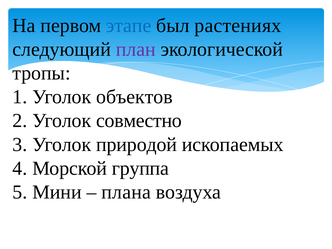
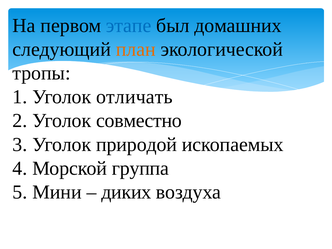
растениях: растениях -> домашних (238, 26)
план colour: purple -> orange (136, 49)
объектов: объектов -> отличать (134, 97)
плана: плана -> диких (126, 192)
